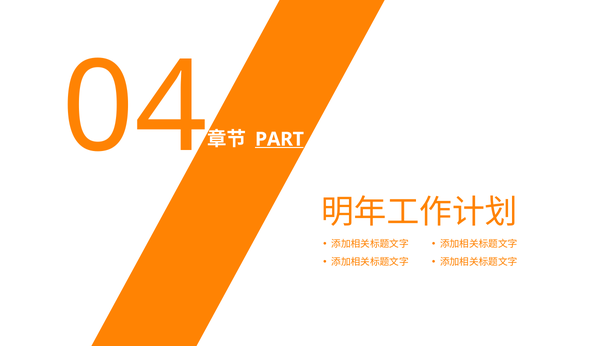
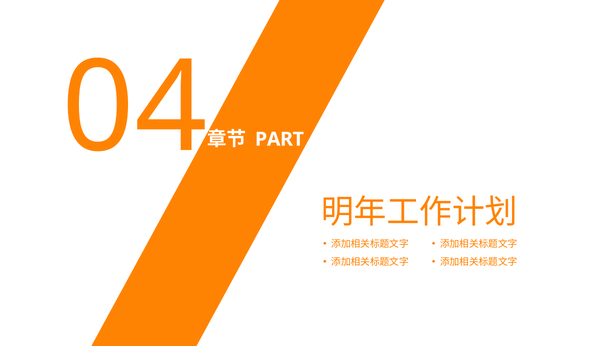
PART underline: present -> none (279, 139)
